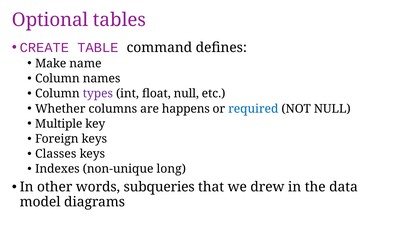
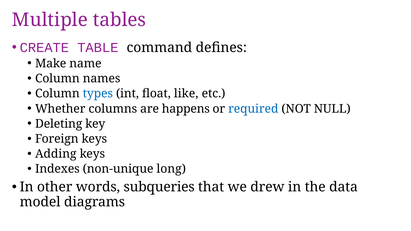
Optional: Optional -> Multiple (50, 20)
types colour: purple -> blue (98, 94)
float null: null -> like (186, 94)
Multiple: Multiple -> Deleting (59, 124)
Classes: Classes -> Adding (56, 154)
